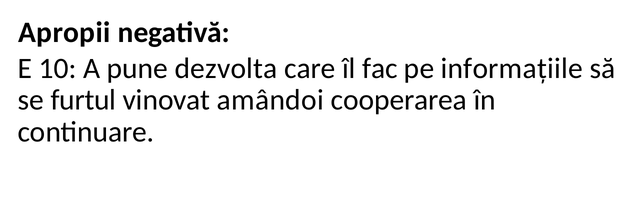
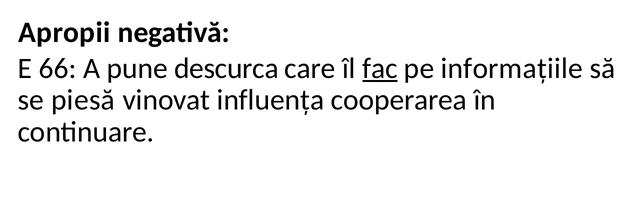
10: 10 -> 66 (58, 68)
dezvolta: dezvolta -> descurca (226, 68)
fac underline: none -> present (380, 68)
furtul: furtul -> piesă (83, 100)
amândoi: amândoi -> influența (271, 100)
